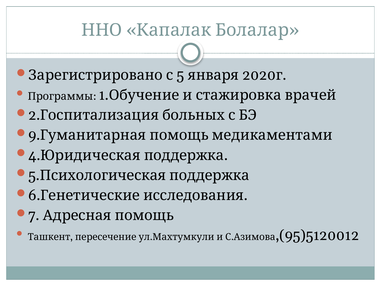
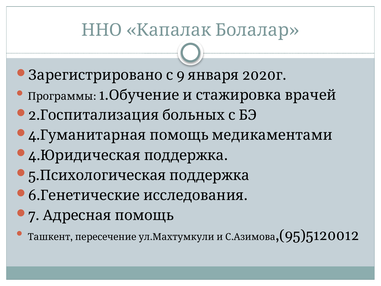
5: 5 -> 9 (181, 75)
9: 9 -> 4 (34, 135)
